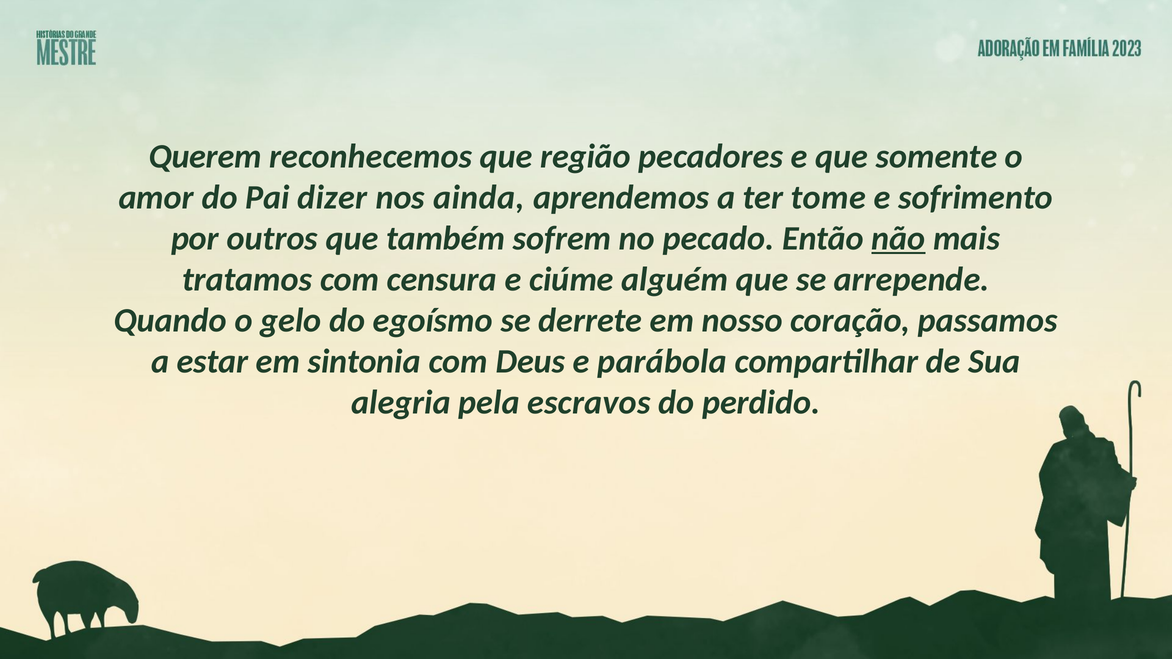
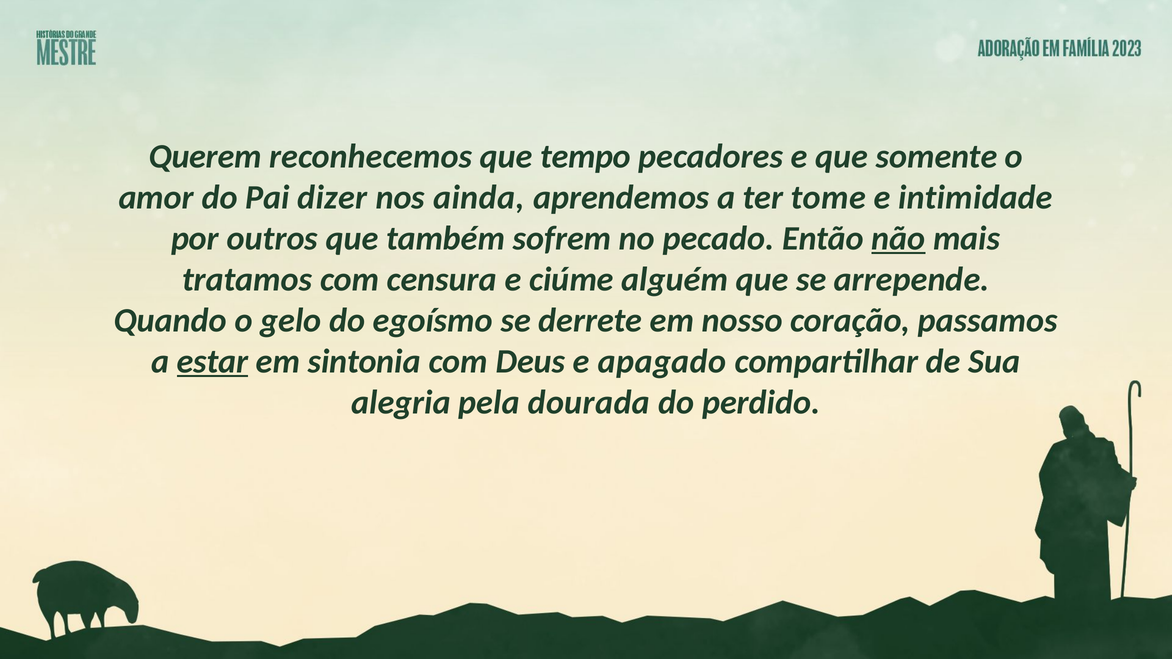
região: região -> tempo (586, 156)
sofrimento: sofrimento -> intimidade (976, 197)
estar underline: none -> present (212, 362)
parábola: parábola -> apagado (662, 362)
escravos: escravos -> dourada (589, 403)
